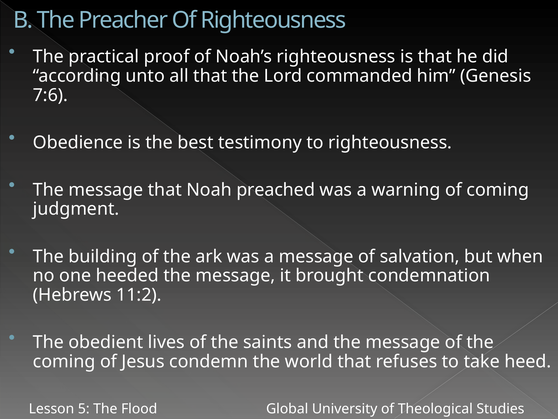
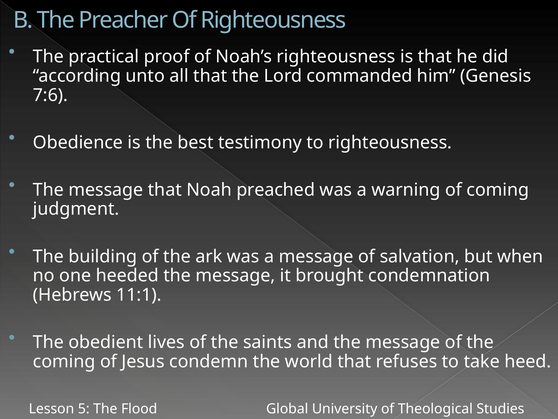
11:2: 11:2 -> 11:1 (139, 295)
